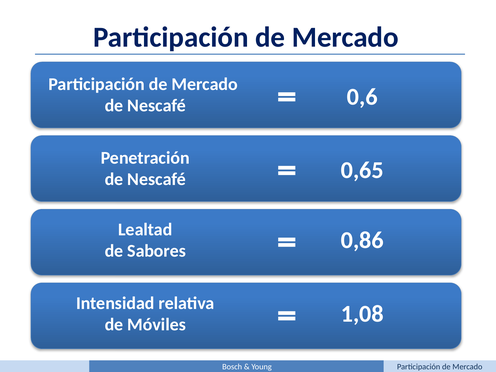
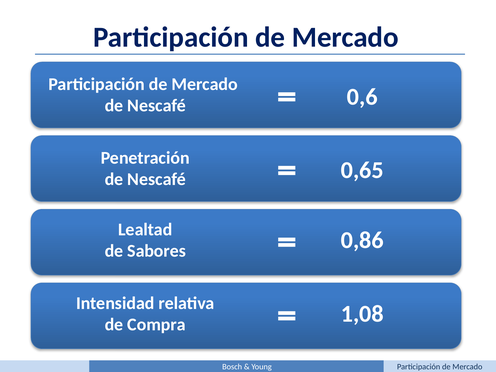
Móviles: Móviles -> Compra (157, 325)
